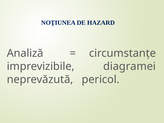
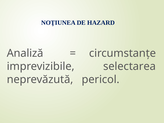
diagramei: diagramei -> selectarea (130, 66)
